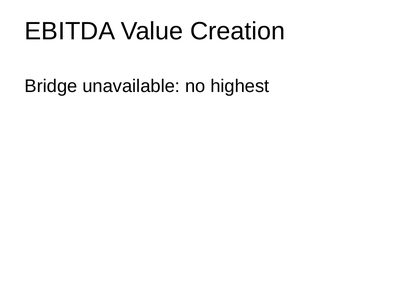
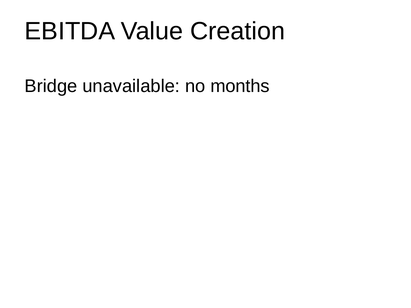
highest: highest -> months (240, 86)
